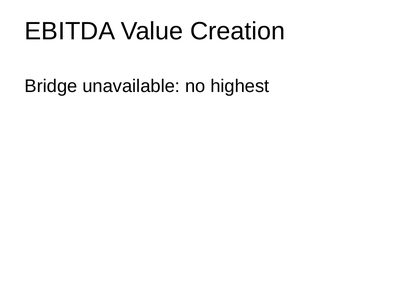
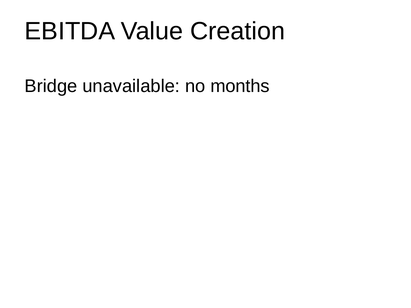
highest: highest -> months (240, 86)
